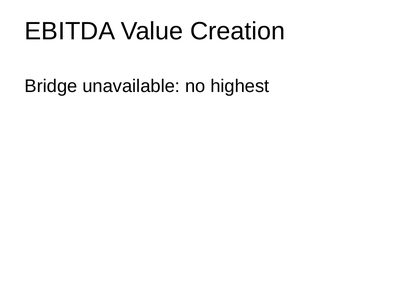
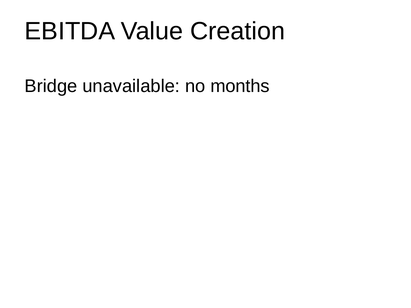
highest: highest -> months (240, 86)
